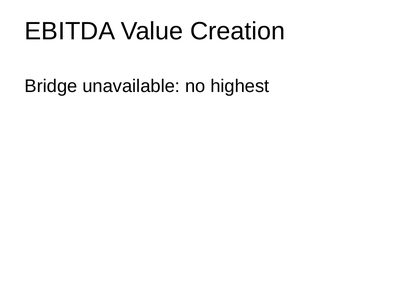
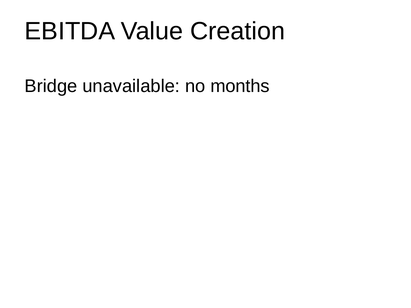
highest: highest -> months (240, 86)
